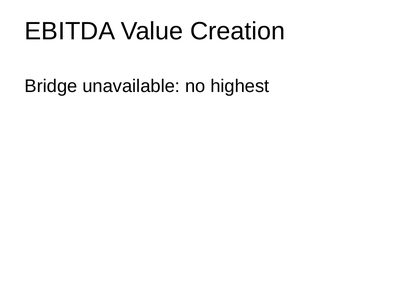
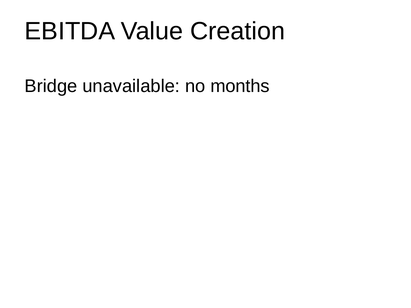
highest: highest -> months (240, 86)
